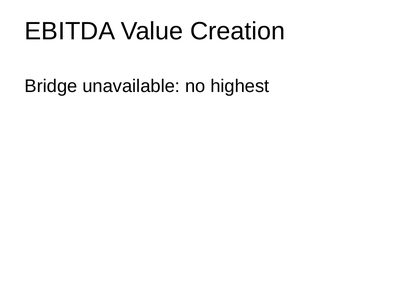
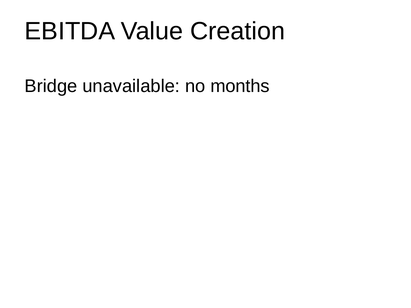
highest: highest -> months (240, 86)
